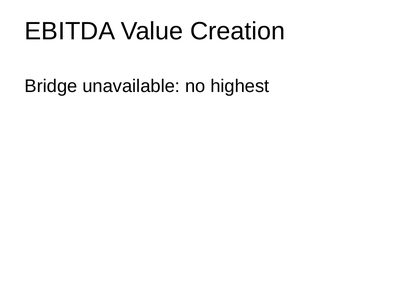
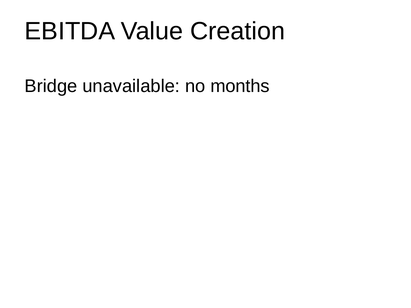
highest: highest -> months (240, 86)
